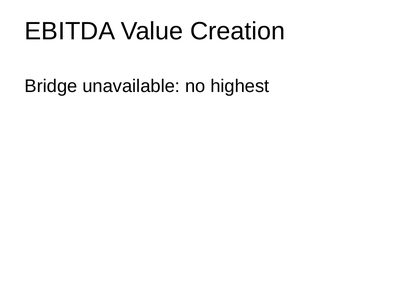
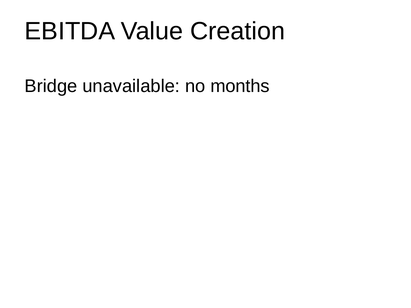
highest: highest -> months (240, 86)
